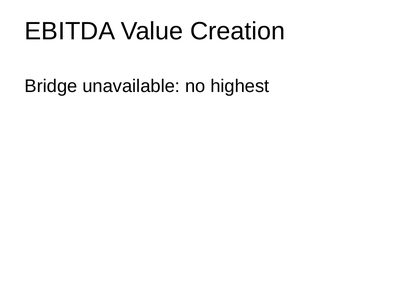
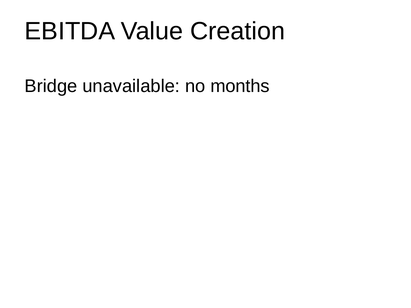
highest: highest -> months (240, 86)
